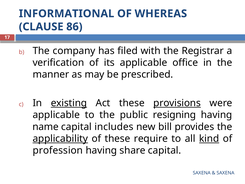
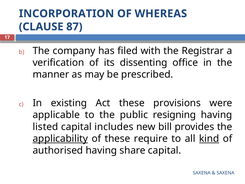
INFORMATIONAL: INFORMATIONAL -> INCORPORATION (67, 14)
86: 86 -> 87 (74, 27)
its applicable: applicable -> dissenting (144, 63)
existing underline: present -> none (69, 103)
provisions underline: present -> none (177, 103)
name: name -> listed (45, 127)
profession: profession -> authorised (58, 150)
